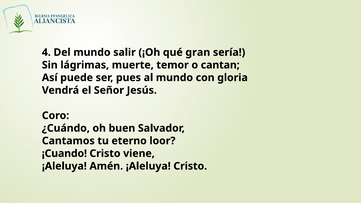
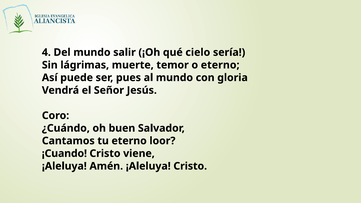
gran: gran -> cielo (198, 52)
o cantan: cantan -> eterno (220, 65)
